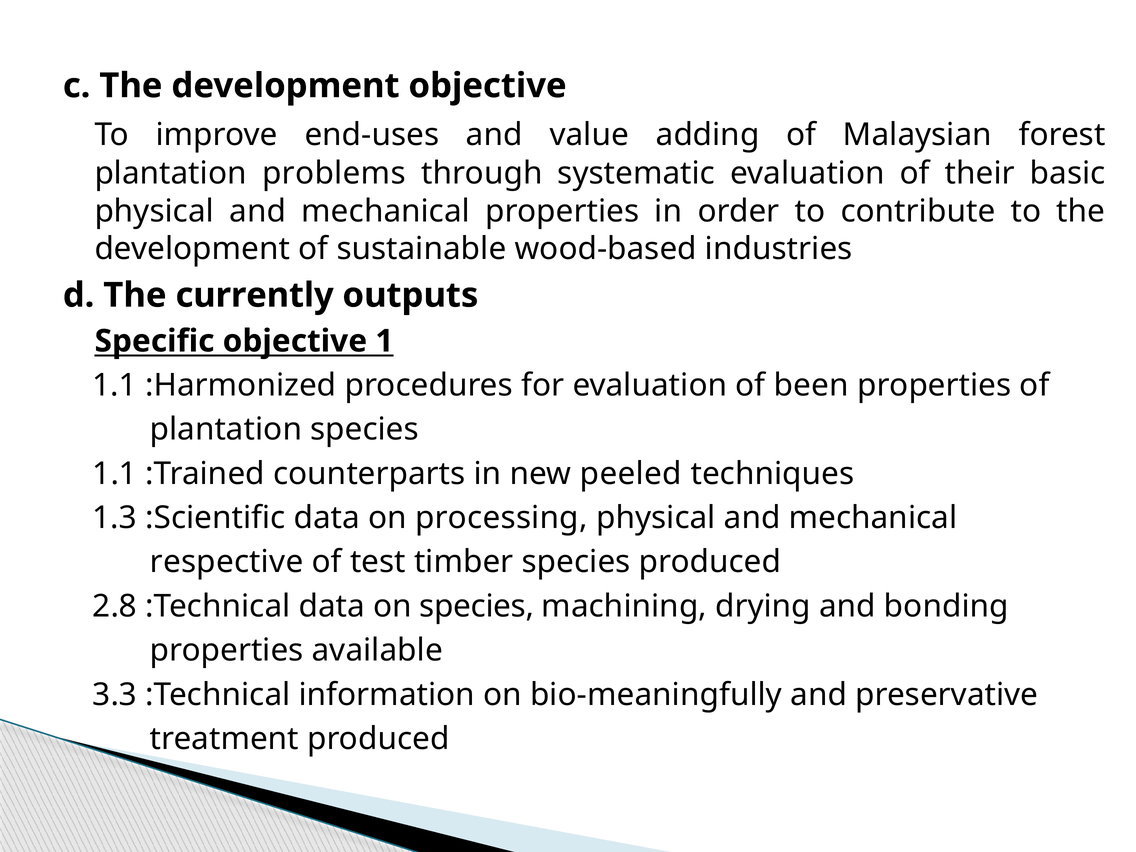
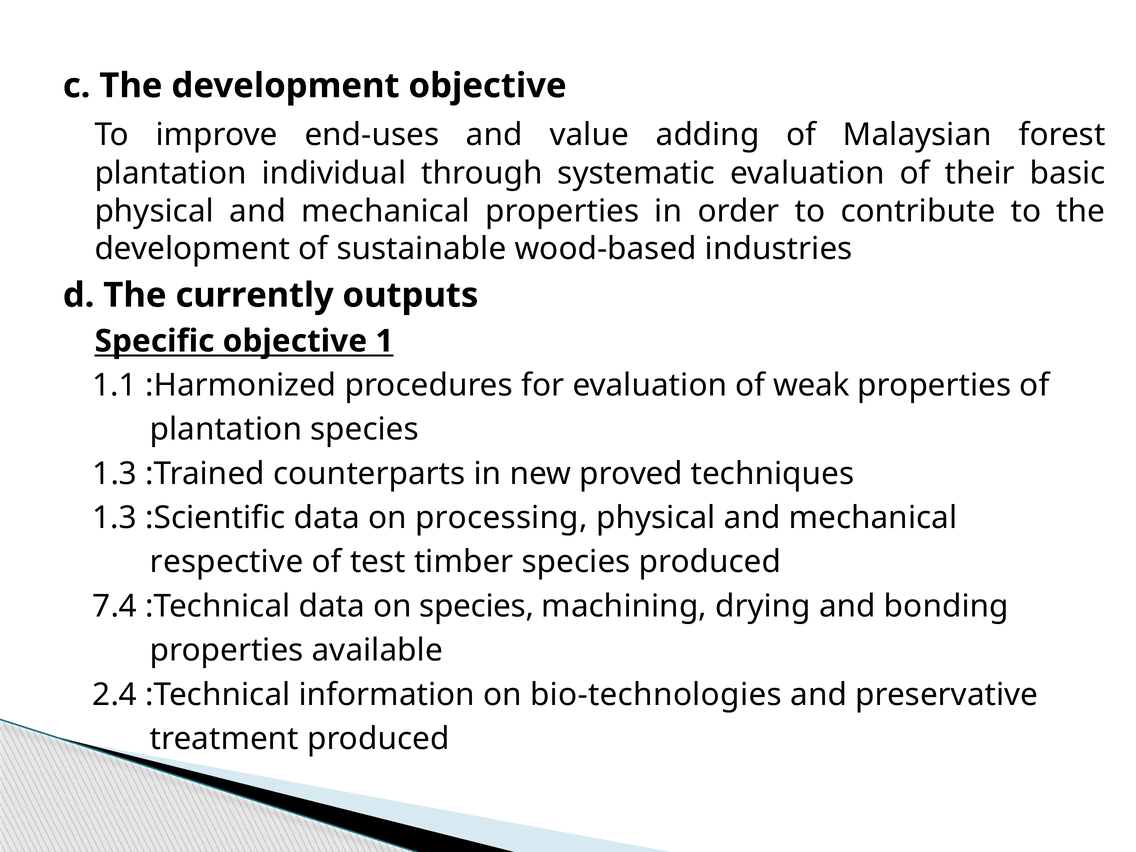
problems: problems -> individual (334, 173)
been: been -> weak (812, 385)
1.1: 1.1 -> 1.3 (115, 474)
peeled: peeled -> proved (631, 474)
2.8: 2.8 -> 7.4 (115, 606)
3.3: 3.3 -> 2.4 (115, 695)
bio-meaningfully: bio-meaningfully -> bio-technologies (656, 695)
